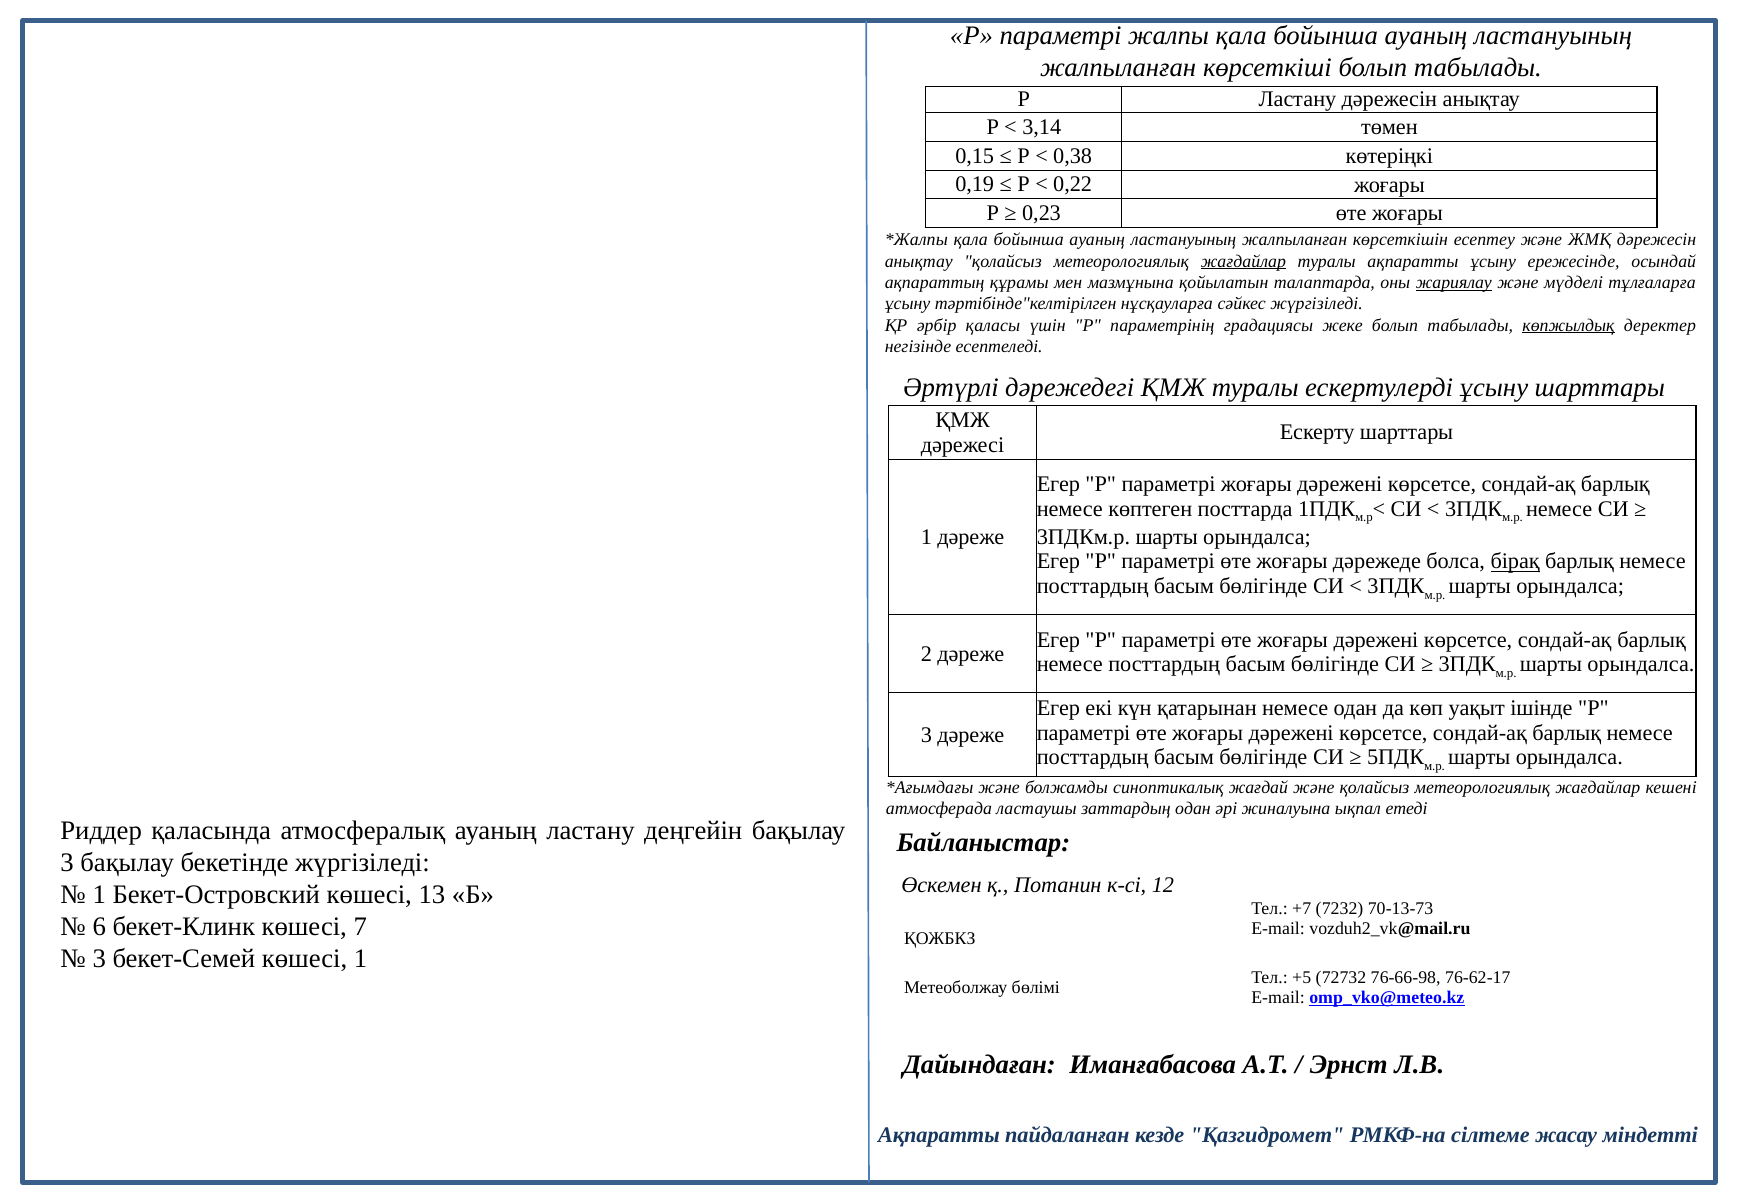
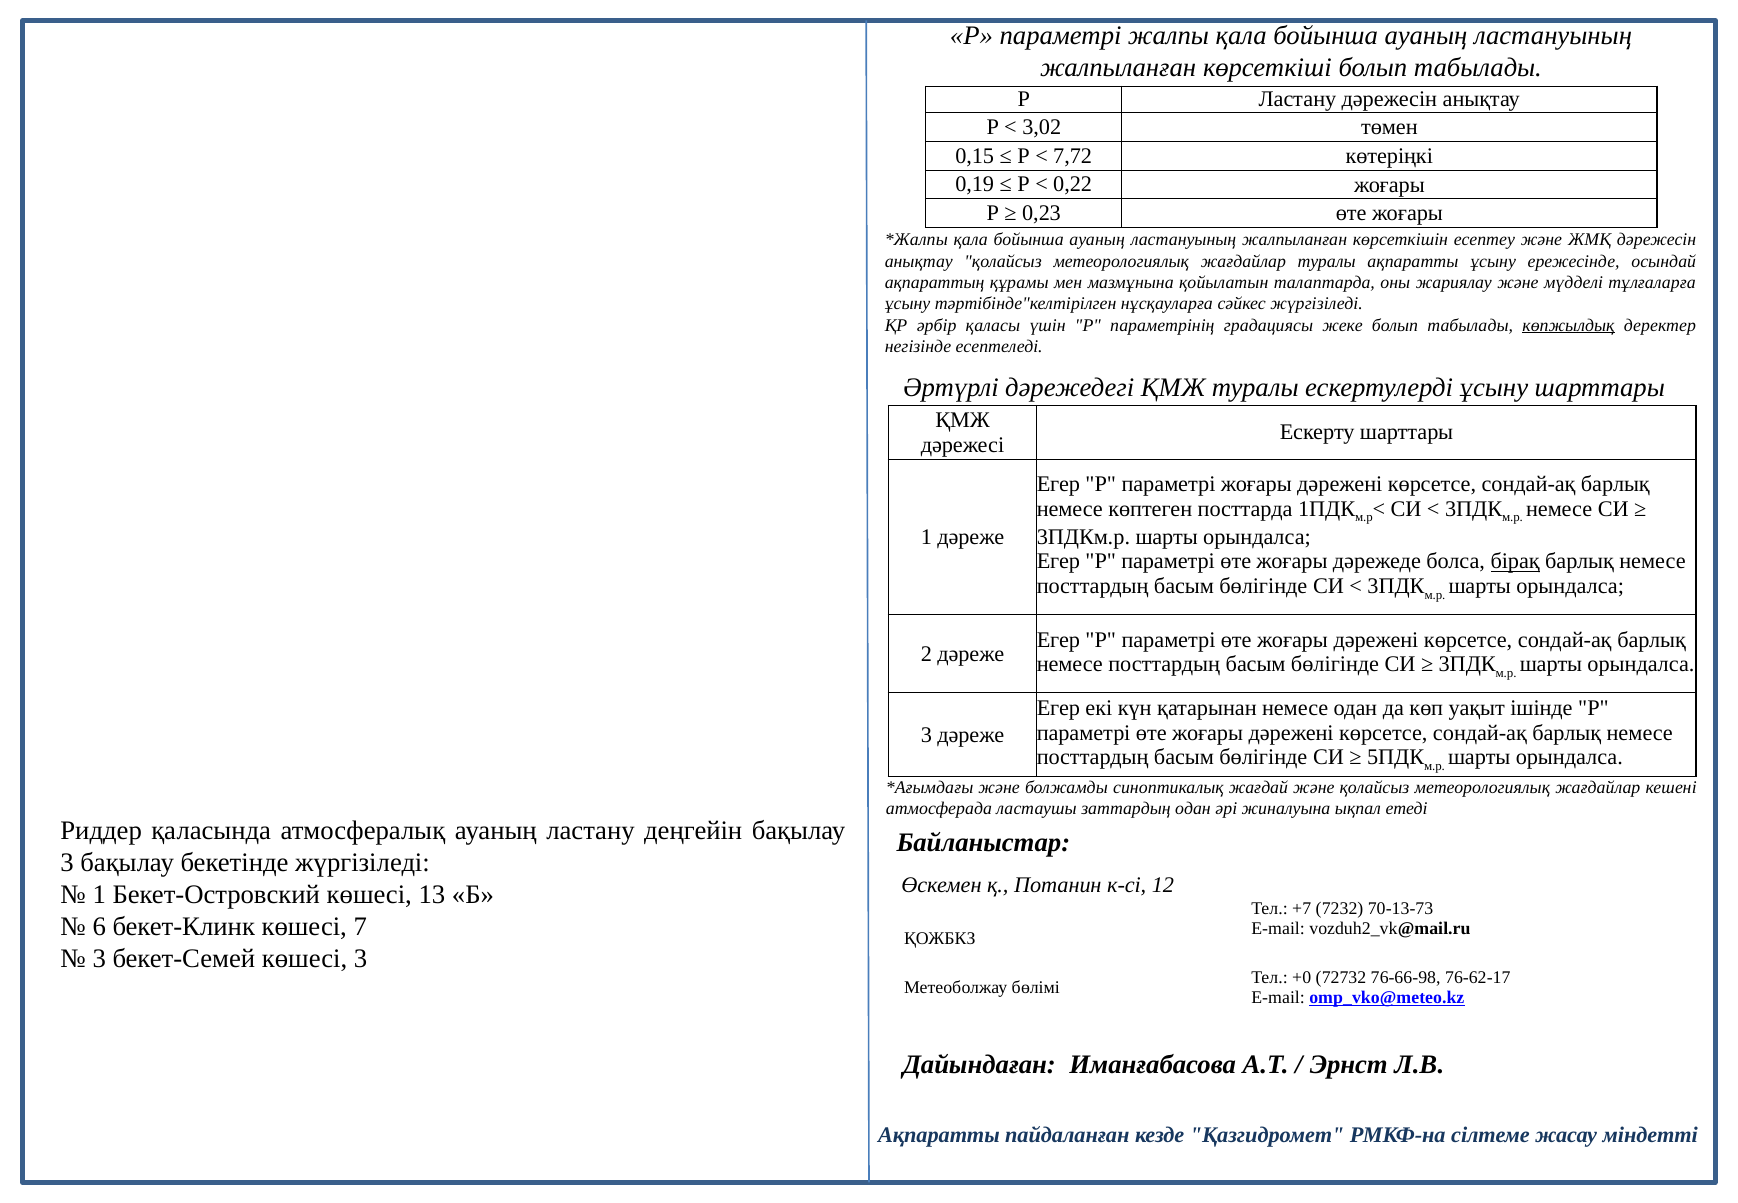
3,14: 3,14 -> 3,02 (1042, 127)
0,38: 0,38 -> 7,72 (1073, 156)
жағдайлар underline: present -> none (1243, 261)
жариялау underline: present -> none (1454, 283)
көшесі 1: 1 -> 3 (360, 959)
+5: +5 -> +0 (1302, 978)
